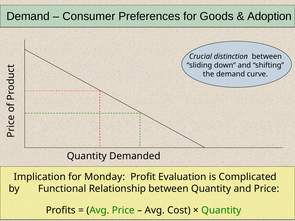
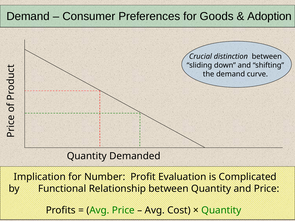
Monday: Monday -> Number (105, 177)
